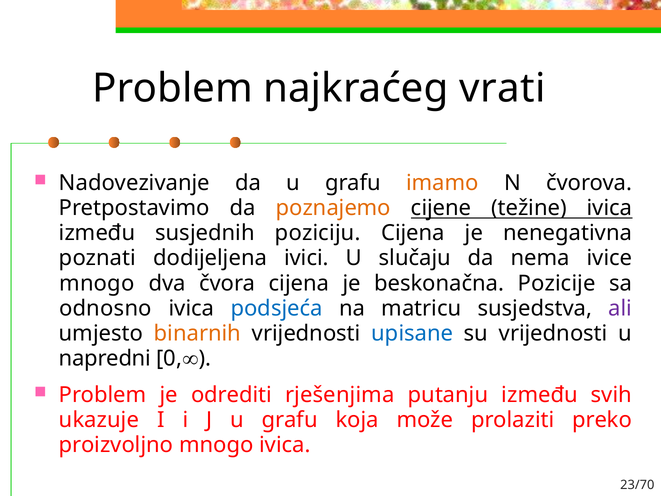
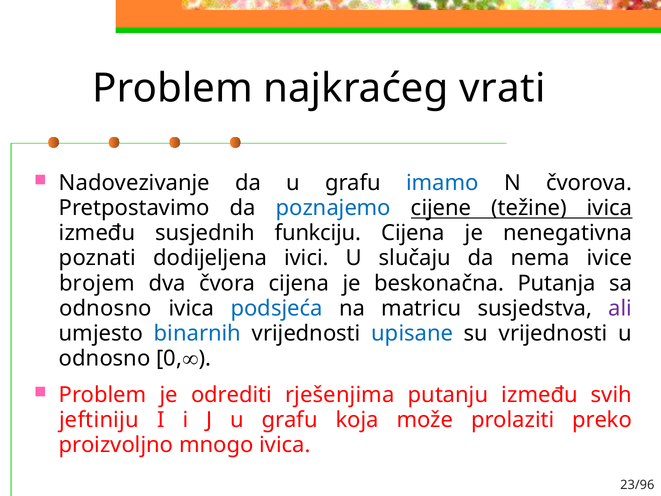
imamo colour: orange -> blue (442, 183)
poznajemo colour: orange -> blue (333, 208)
poziciju: poziciju -> funkciju (318, 233)
mnogo: mnogo -> brojem (97, 283)
Pozicije: Pozicije -> Putanja (557, 283)
binarnih colour: orange -> blue (198, 333)
napredni: napredni -> odnosno (105, 359)
ukazuje: ukazuje -> jeftiniju (99, 420)
23/70: 23/70 -> 23/96 (637, 485)
